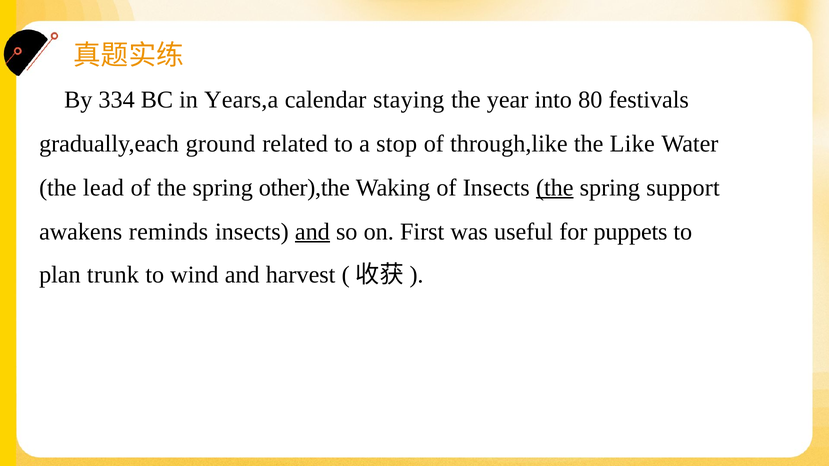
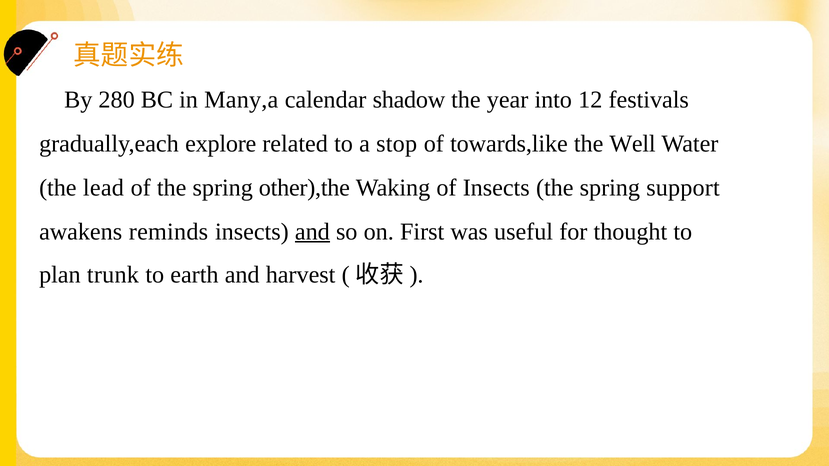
334: 334 -> 280 (117, 100)
Years,a: Years,a -> Many,a (241, 100)
staying: staying -> shadow (409, 100)
80: 80 -> 12 (590, 100)
ground: ground -> explore (221, 144)
through,like: through,like -> towards,like (509, 144)
Like: Like -> Well (632, 144)
the underline: present -> none (555, 188)
puppets: puppets -> thought (630, 232)
wind: wind -> earth (194, 275)
